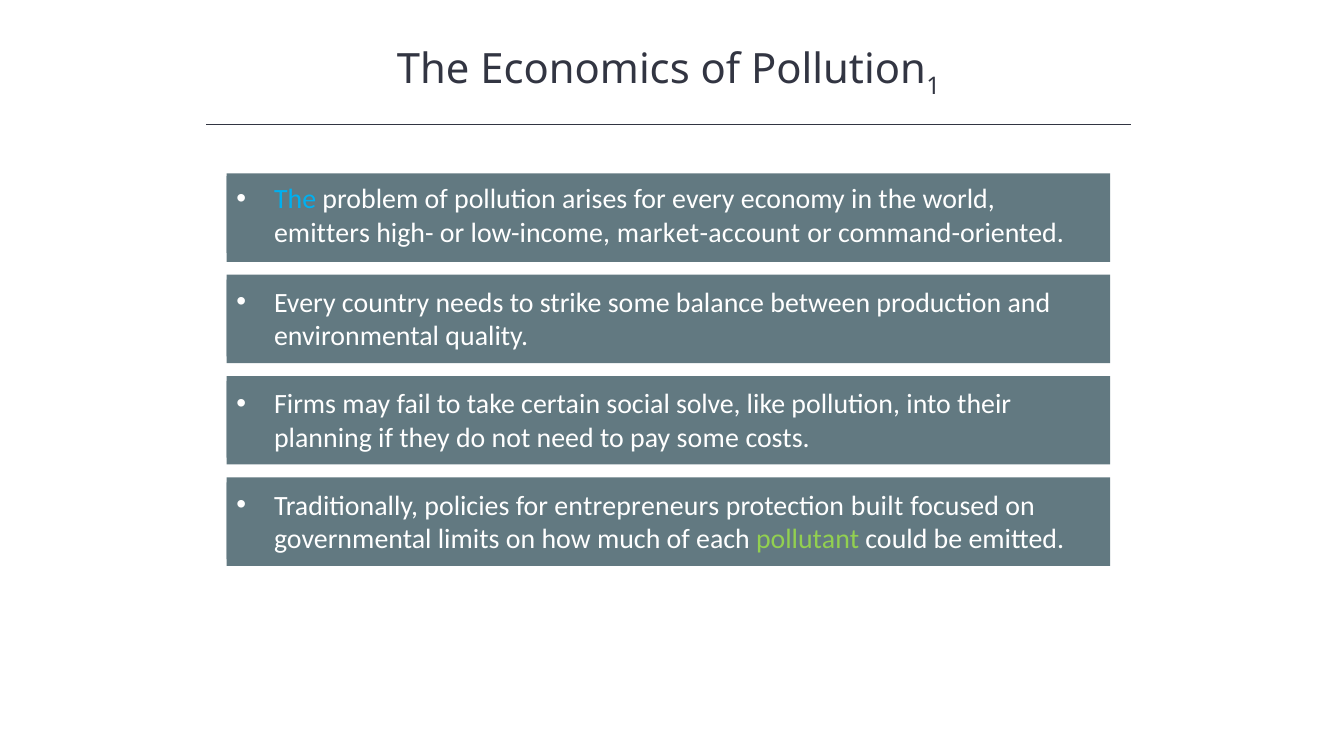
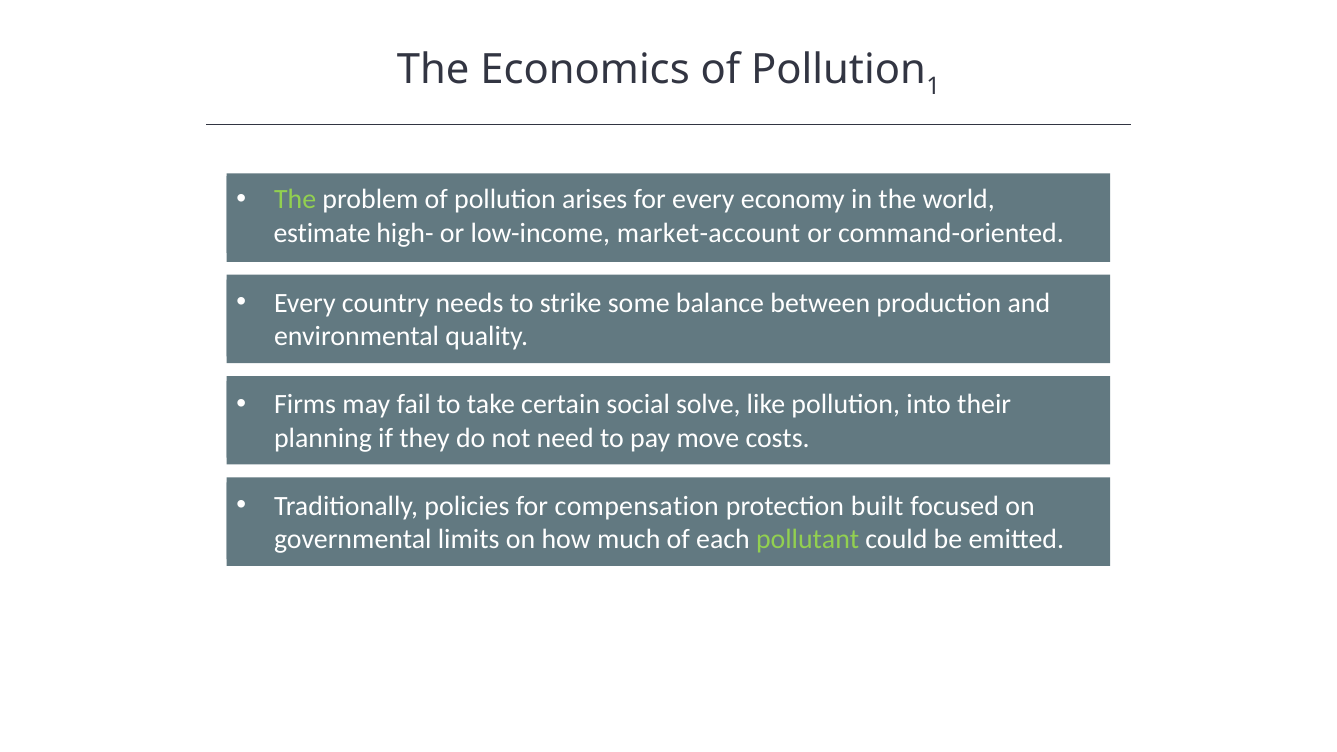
The colour: light blue -> light green (295, 200)
emitters: emitters -> estimate (322, 233)
pay some: some -> move (708, 438)
entrepreneurs: entrepreneurs -> compensation (637, 506)
